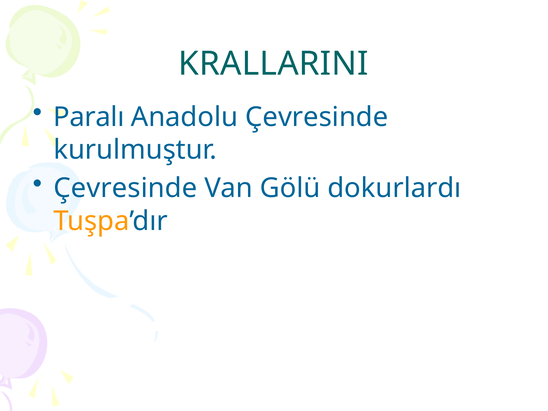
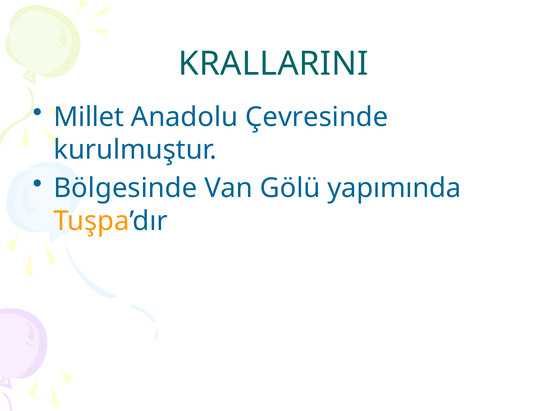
Paralı: Paralı -> Millet (89, 117)
Çevresinde: Çevresinde -> Bölgesinde (125, 188)
dokurlardı: dokurlardı -> yapımında (394, 188)
